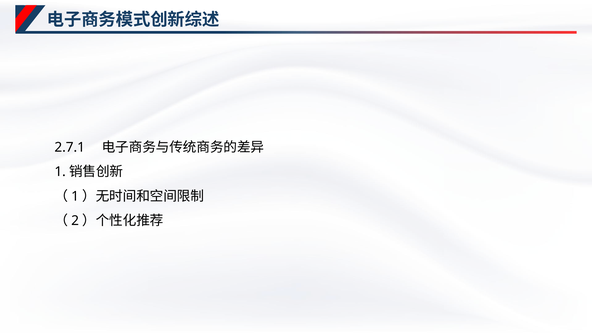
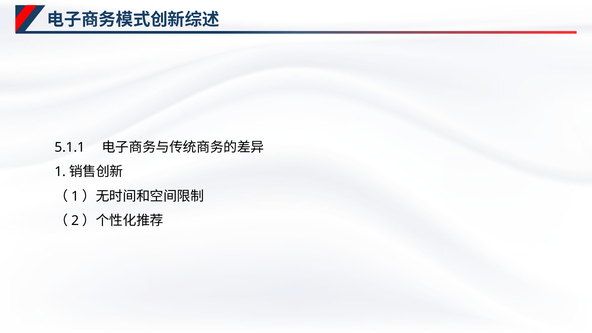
2.7.1: 2.7.1 -> 5.1.1 (70, 147)
